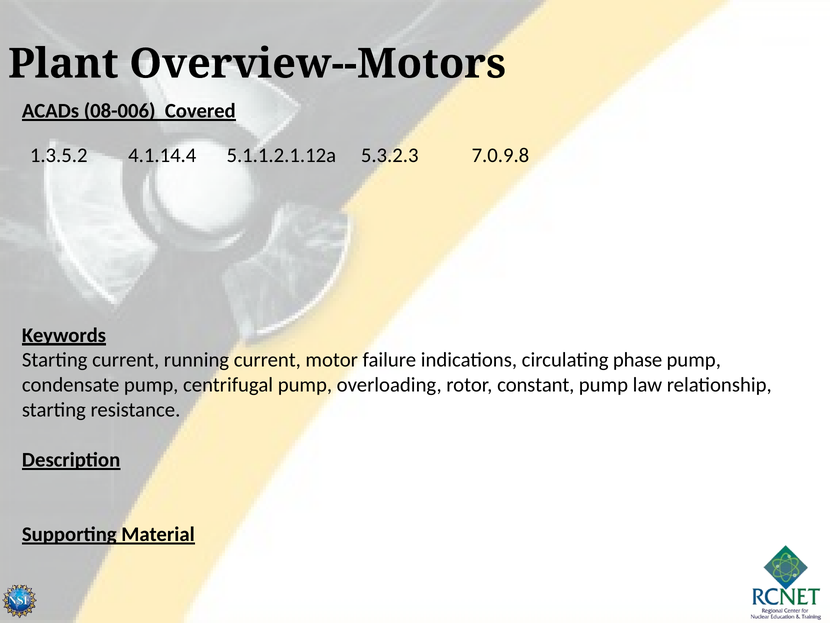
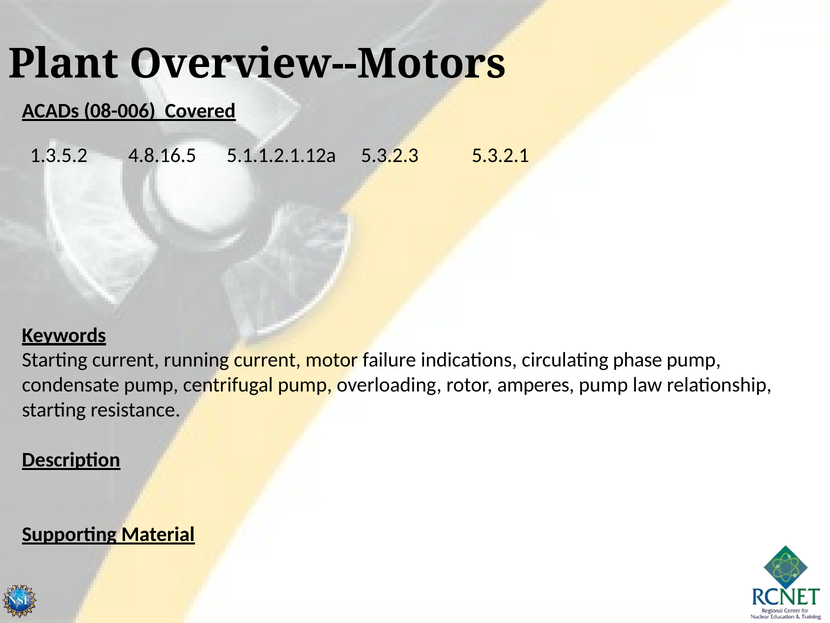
4.1.14.4: 4.1.14.4 -> 4.8.16.5 (162, 155)
7.0.9.8: 7.0.9.8 -> 5.3.2.1 (500, 155)
constant: constant -> amperes (536, 385)
